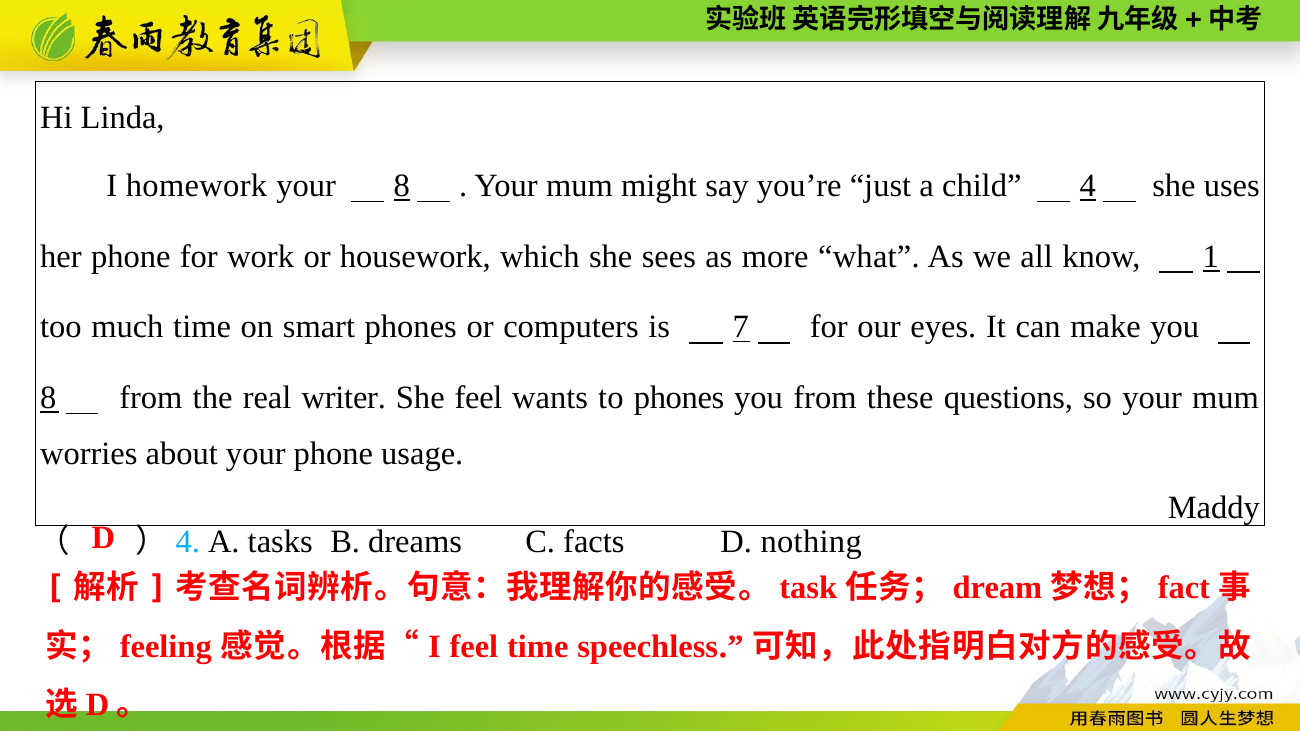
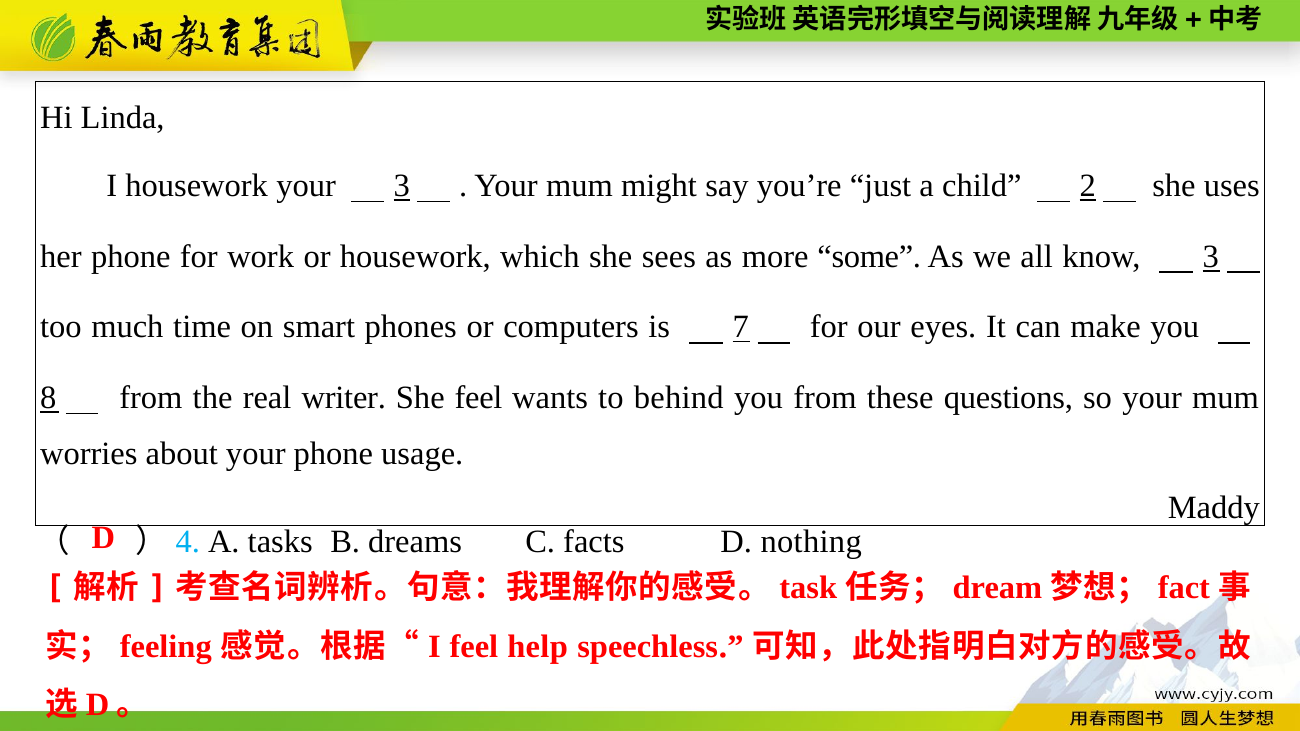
I homework: homework -> housework (197, 186)
your 8: 8 -> 3 (402, 186)
4: 4 -> 2 (1088, 186)
what: what -> some (869, 257)
know 1: 1 -> 3 (1211, 257)
to phones: phones -> behind (679, 398)
feel time: time -> help (538, 647)
